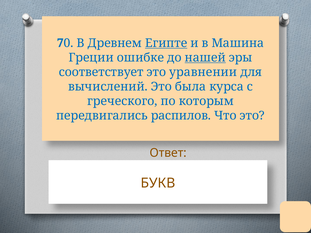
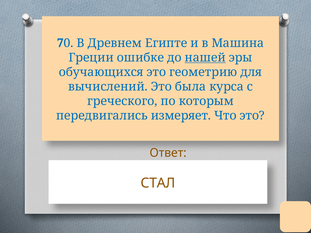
Египте underline: present -> none (166, 43)
соответствует: соответствует -> обучающихся (101, 72)
уравнении: уравнении -> геометрию (203, 72)
распилов: распилов -> измеряет (181, 116)
БУКВ: БУКВ -> СТАЛ (158, 183)
